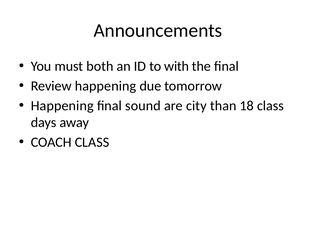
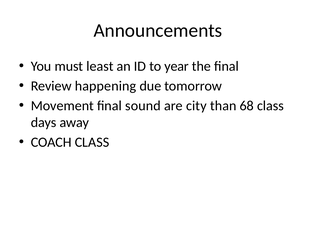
both: both -> least (100, 66)
with: with -> year (177, 66)
Happening: Happening -> Movement (62, 106)
18: 18 -> 68 (247, 106)
